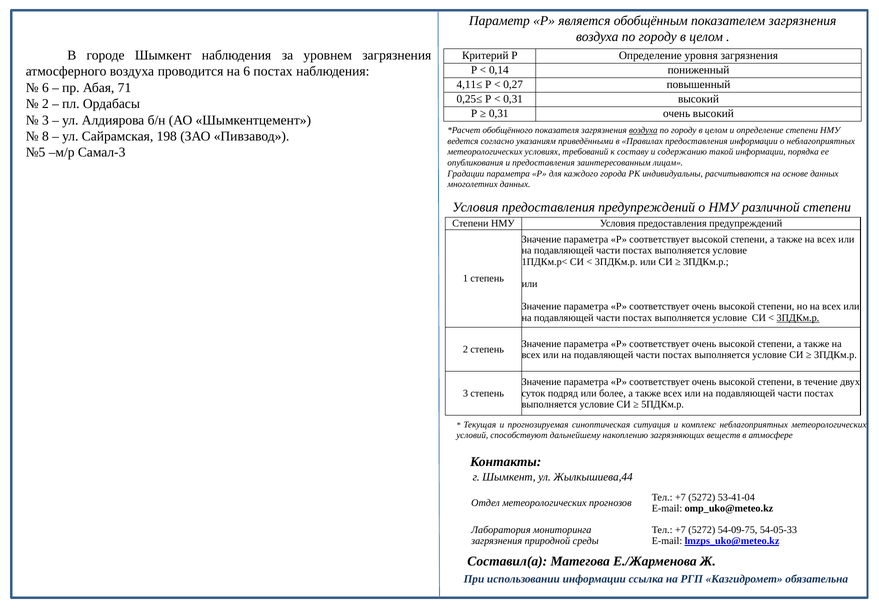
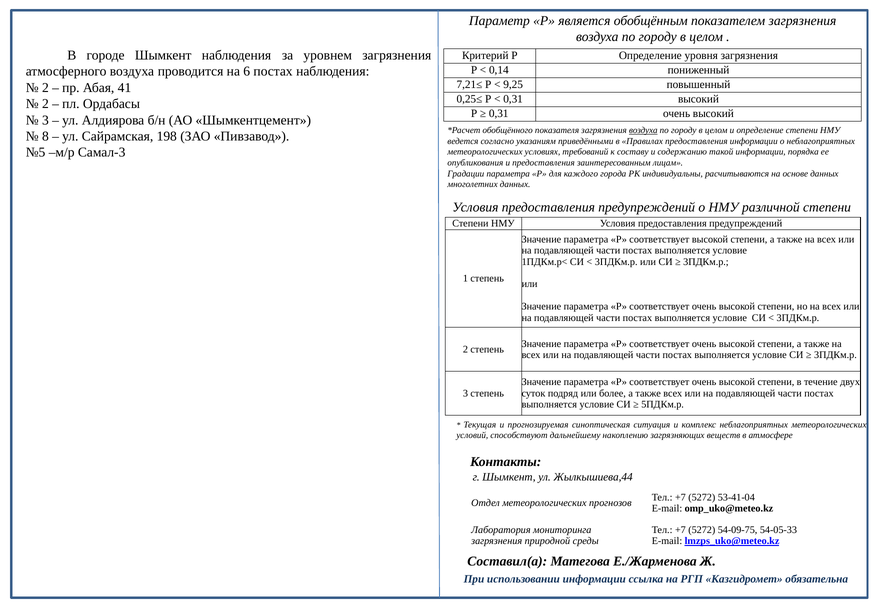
4,11≤: 4,11≤ -> 7,21≤ (469, 85)
0,27: 0,27 -> 9,25 (513, 85)
6: 6 -> 2 (45, 88)
71: 71 -> 41 (125, 88)
3ПДКм.р underline: present -> none (798, 318)
